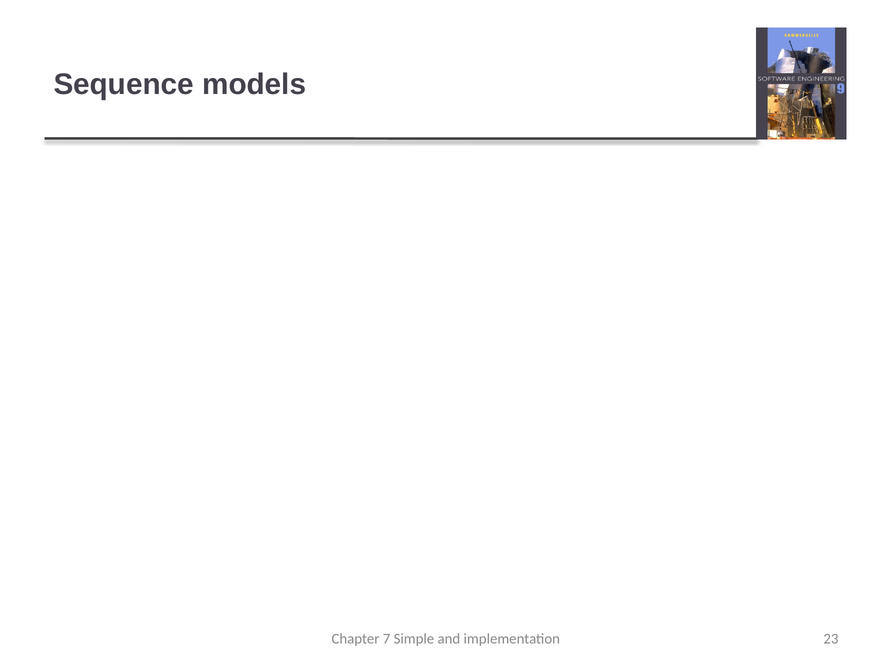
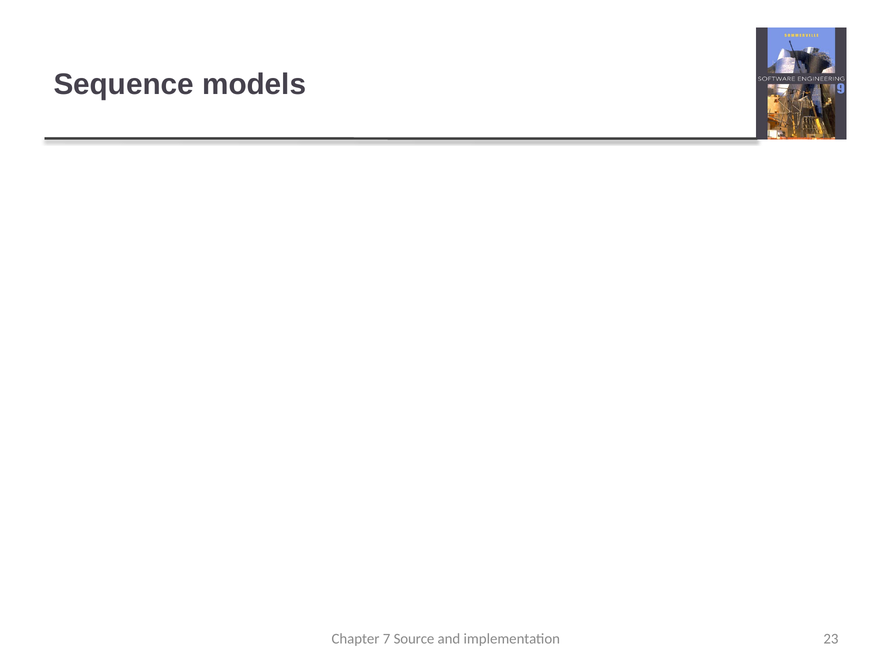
Simple: Simple -> Source (414, 639)
